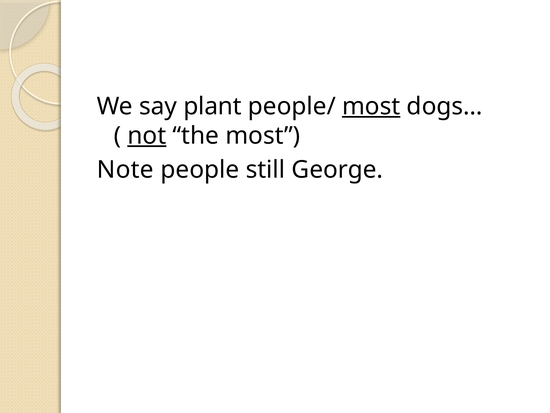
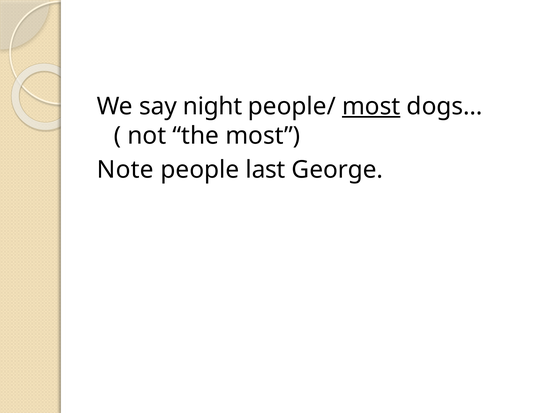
plant: plant -> night (213, 106)
not underline: present -> none (147, 136)
still: still -> last (266, 169)
